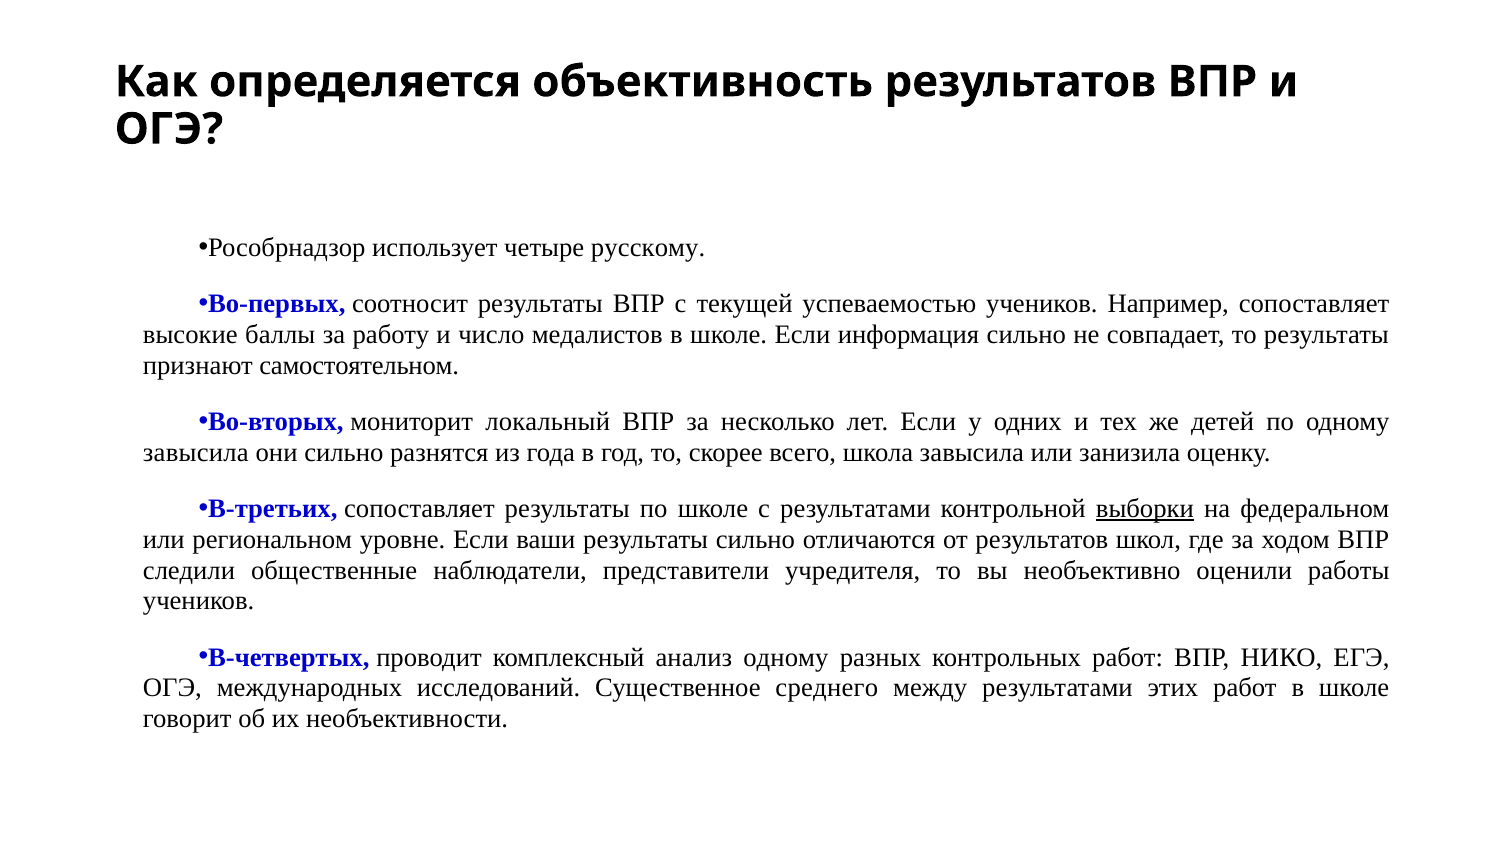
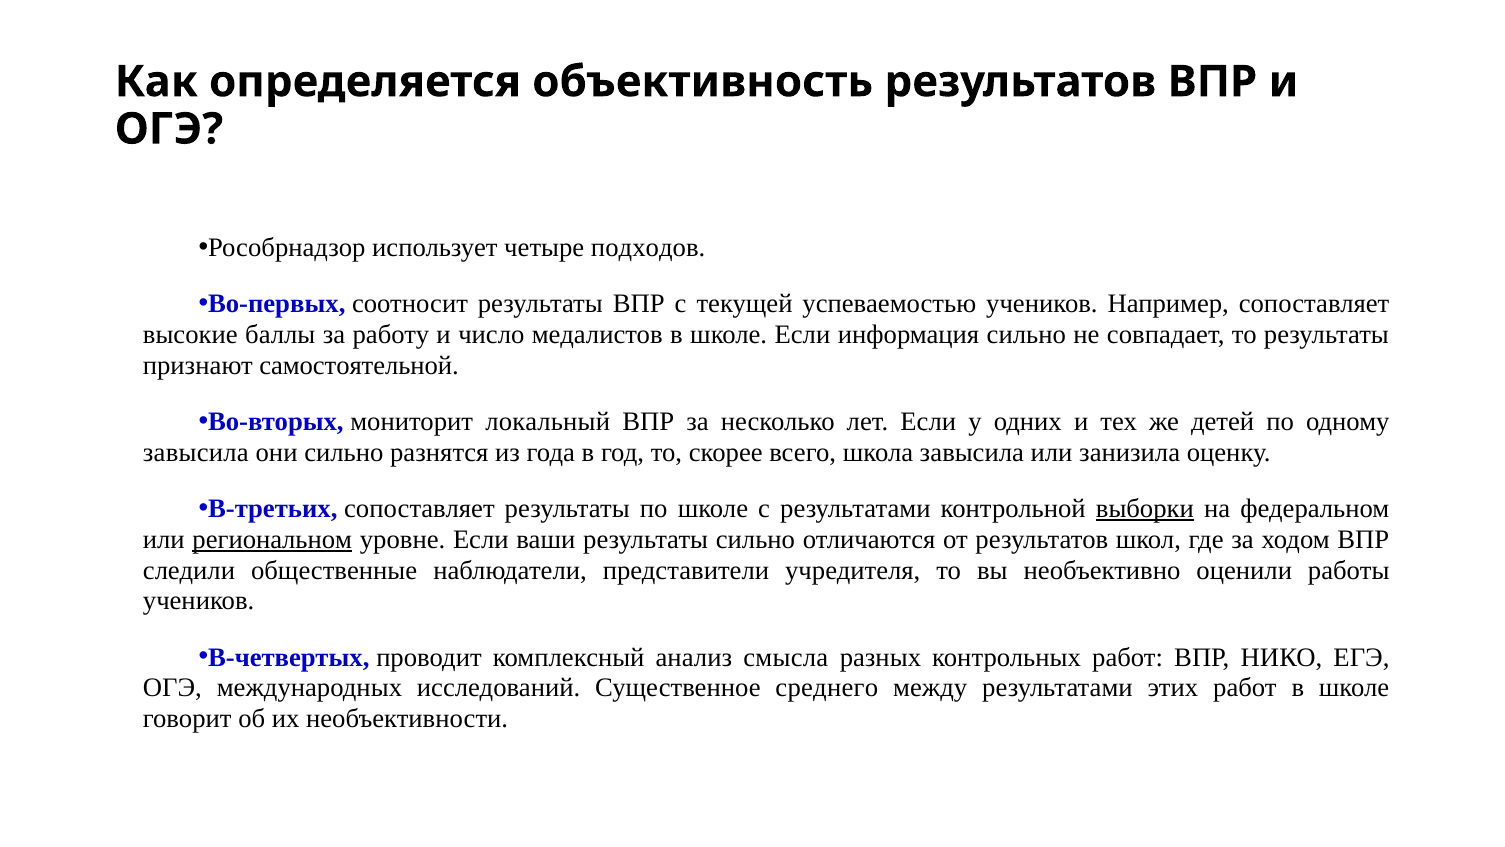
русскому: русскому -> подходов (648, 248)
самостоятельном: самостоятельном -> самостоятельной (359, 365)
региональном underline: none -> present (272, 539)
анализ одному: одному -> смысла (786, 657)
